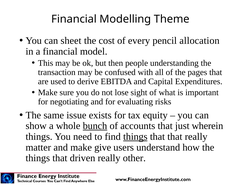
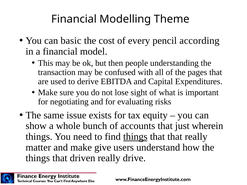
sheet: sheet -> basic (71, 41)
allocation: allocation -> according (199, 41)
bunch underline: present -> none (95, 126)
other: other -> drive (134, 158)
